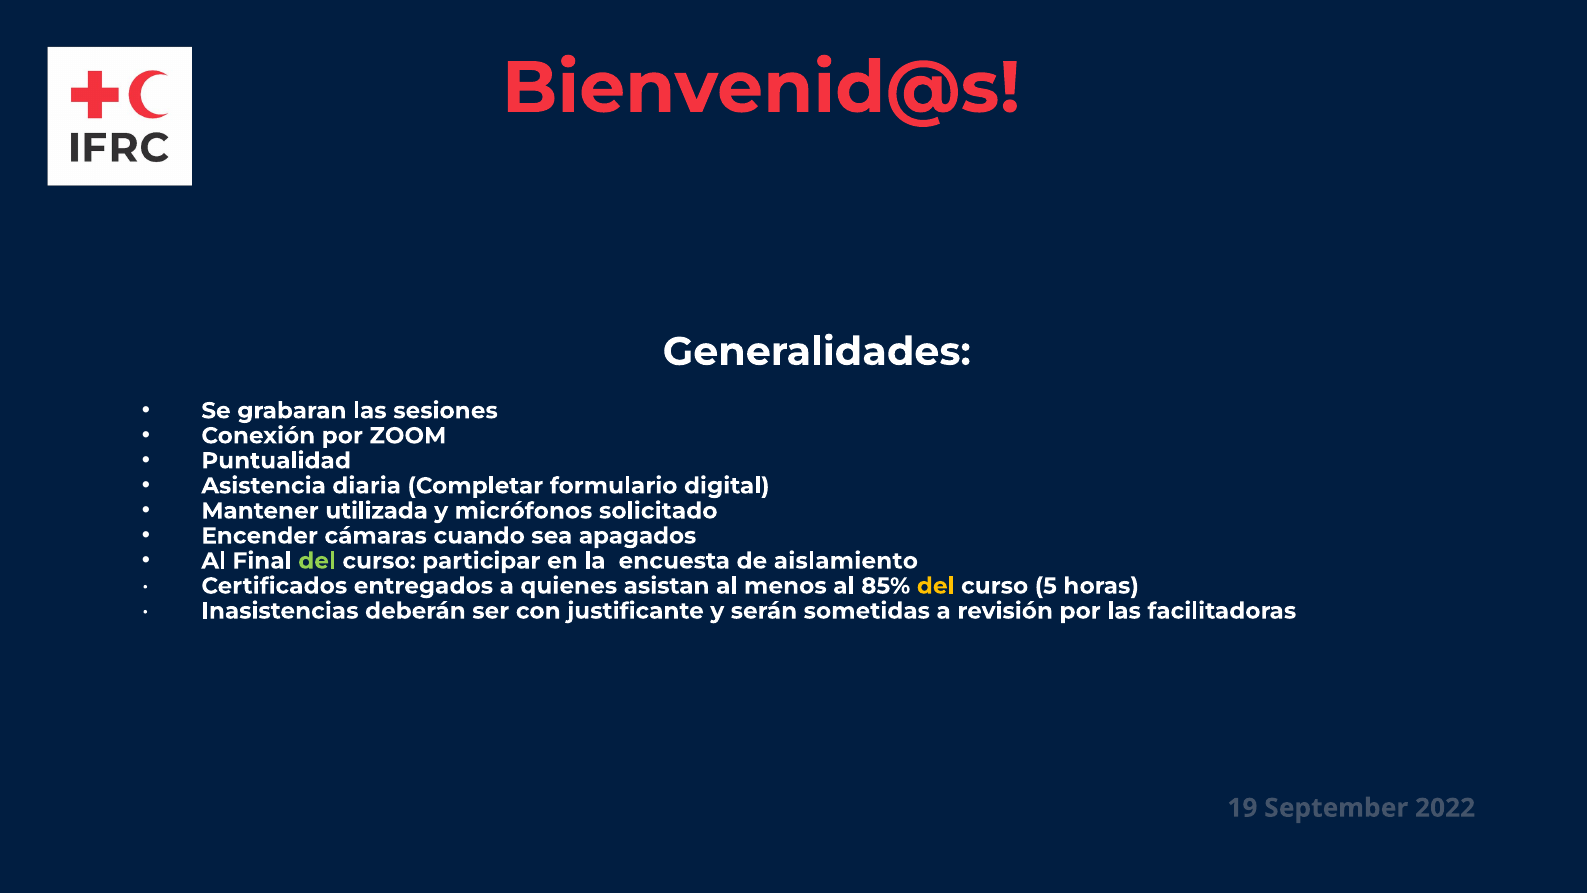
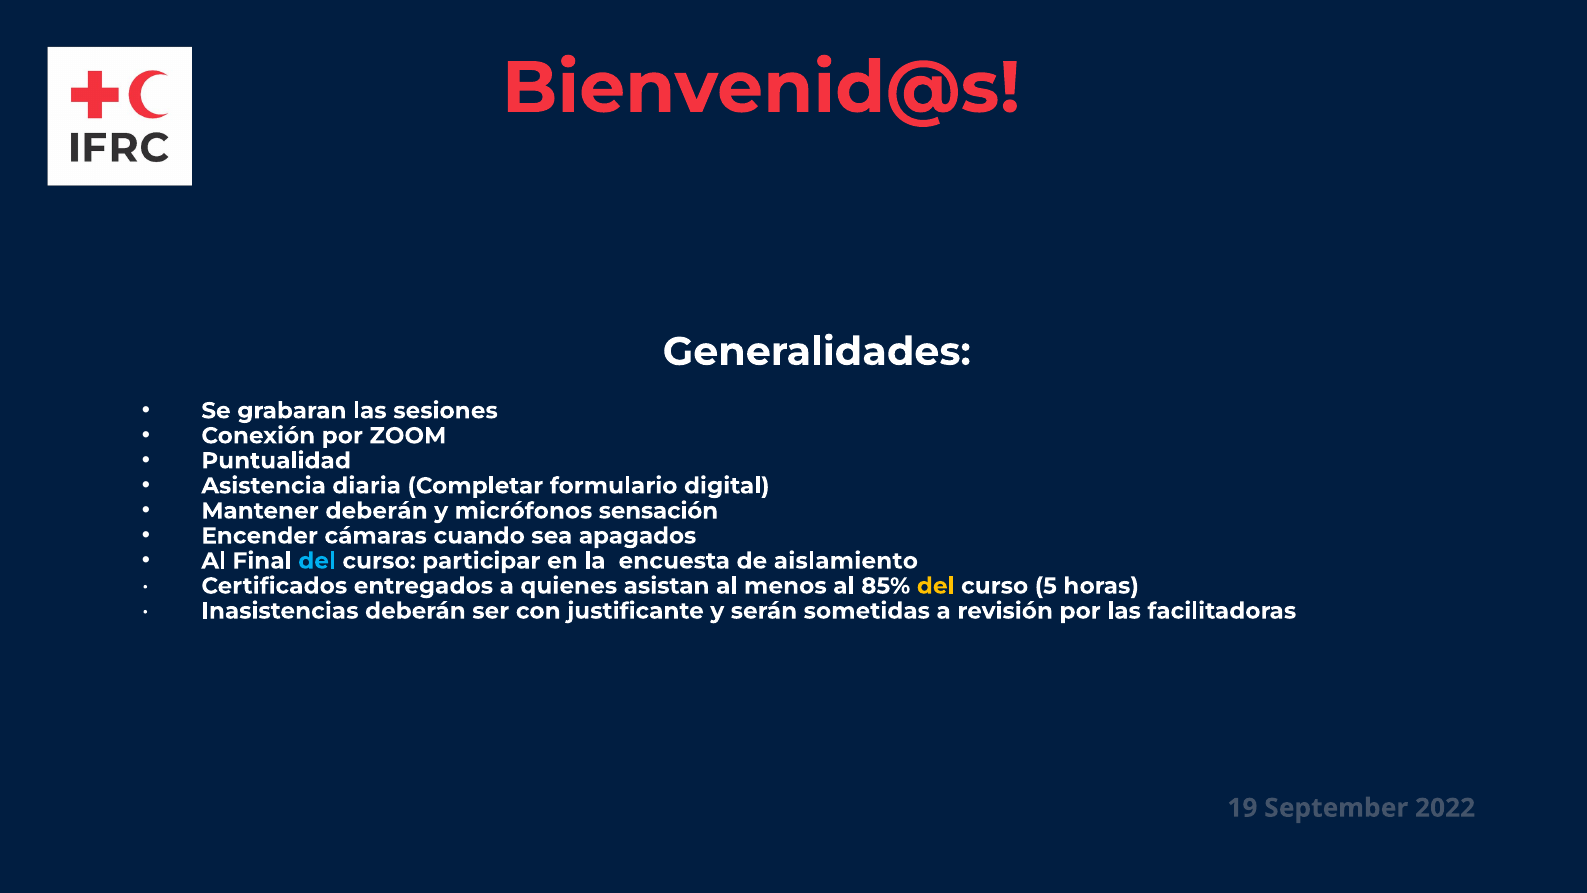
Mantener utilizada: utilizada -> deberán (377, 511)
solicitado: solicitado -> sensación (658, 511)
del colour: light green -> light blue (317, 561)
